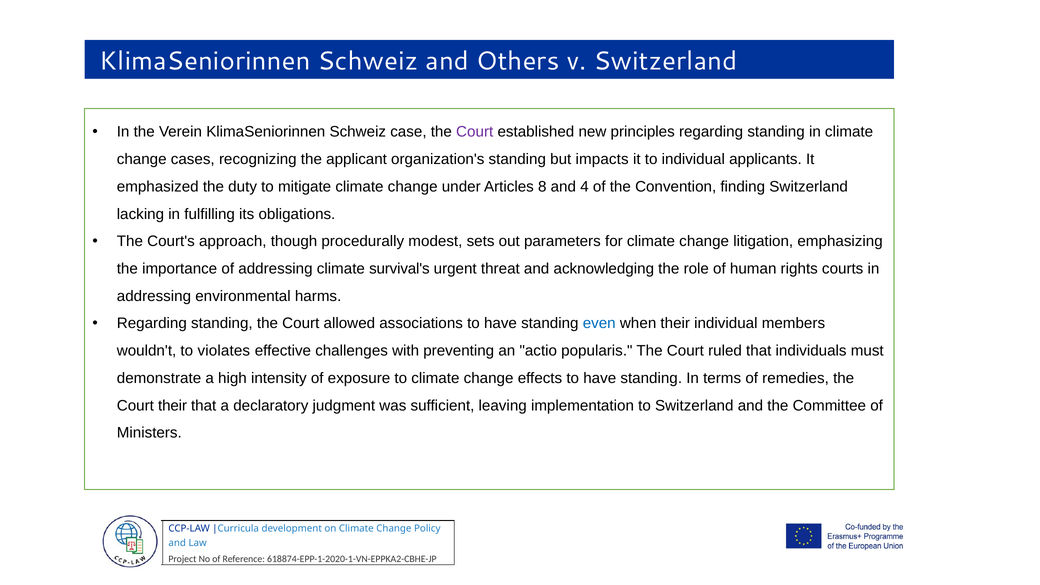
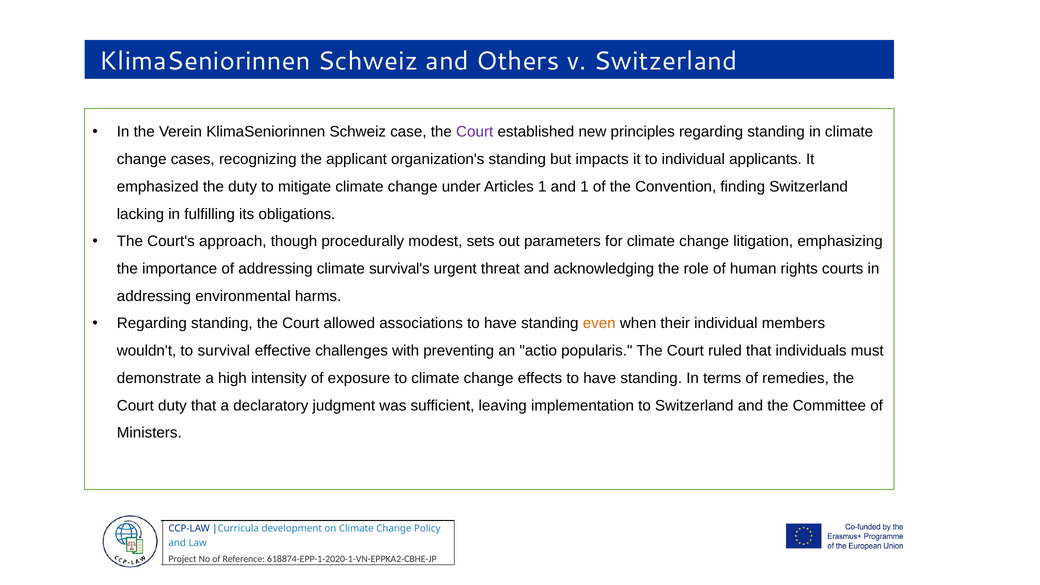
Articles 8: 8 -> 1 (542, 187)
and 4: 4 -> 1 (584, 187)
even colour: blue -> orange (599, 323)
violates: violates -> survival (224, 351)
Court their: their -> duty (172, 406)
